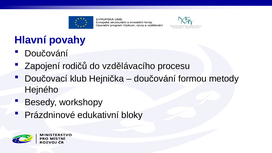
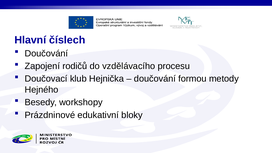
povahy: povahy -> číslech (67, 40)
